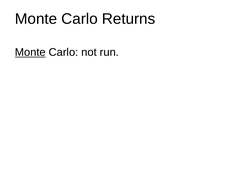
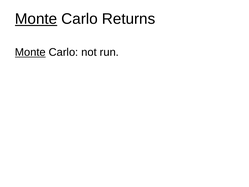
Monte underline: none -> present (36, 19)
